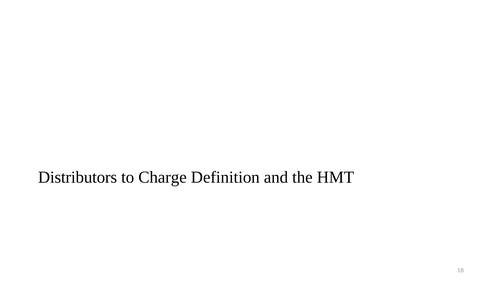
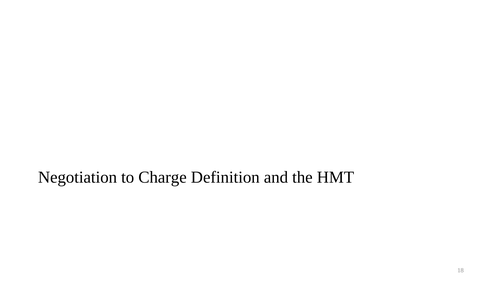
Distributors: Distributors -> Negotiation (78, 177)
